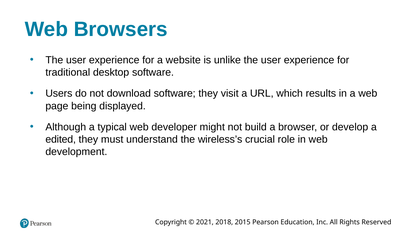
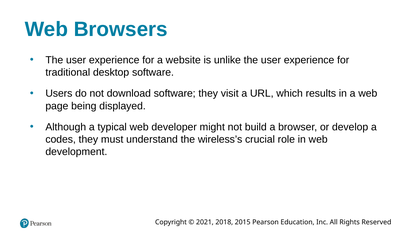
edited: edited -> codes (61, 139)
